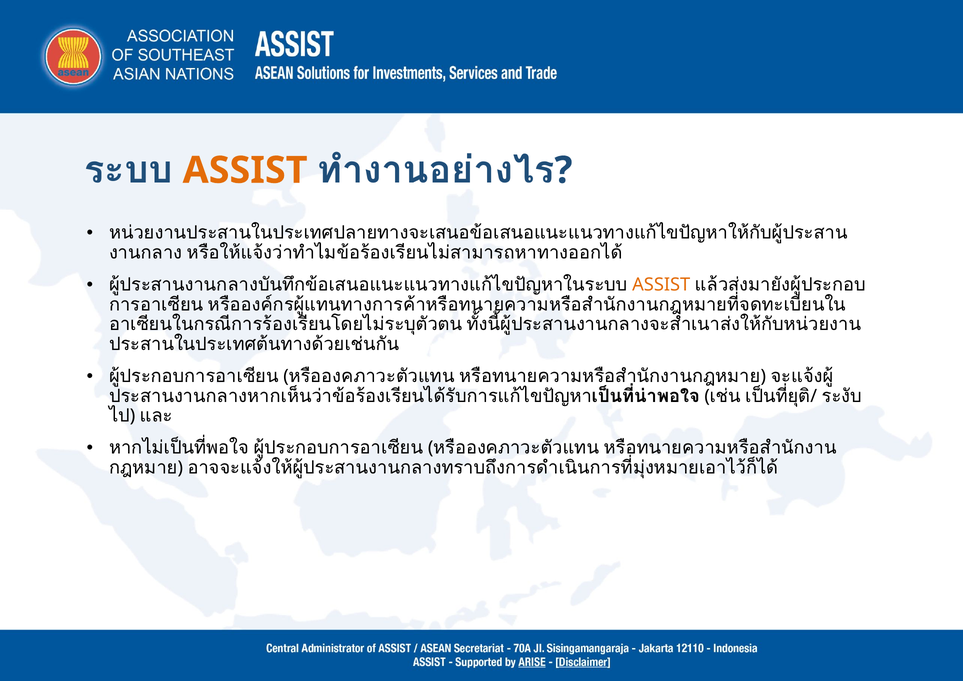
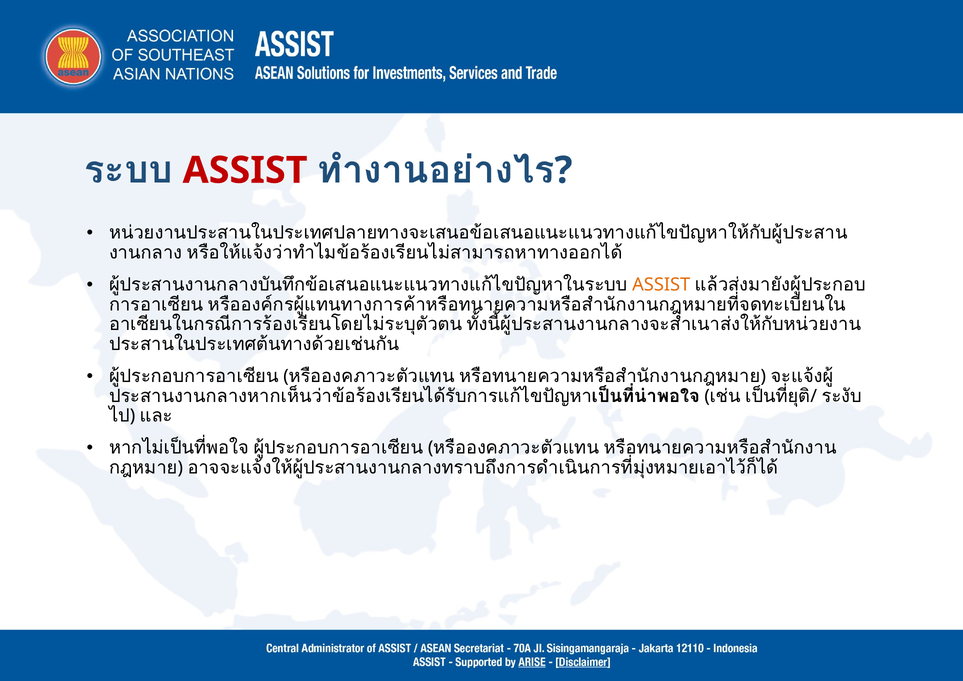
ASSIST colour: orange -> red (245, 170)
